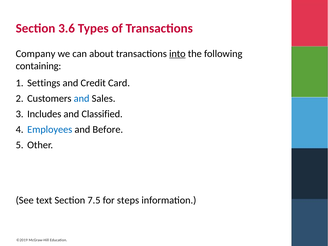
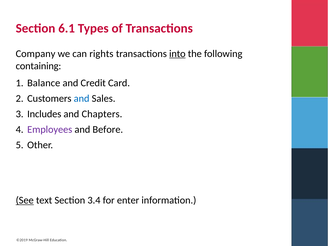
3.6: 3.6 -> 6.1 (67, 28)
about: about -> rights (101, 54)
Settings: Settings -> Balance (44, 83)
Classified: Classified -> Chapters (102, 114)
Employees colour: blue -> purple (50, 130)
See underline: none -> present (25, 200)
7.5: 7.5 -> 3.4 (94, 200)
steps: steps -> enter (128, 200)
